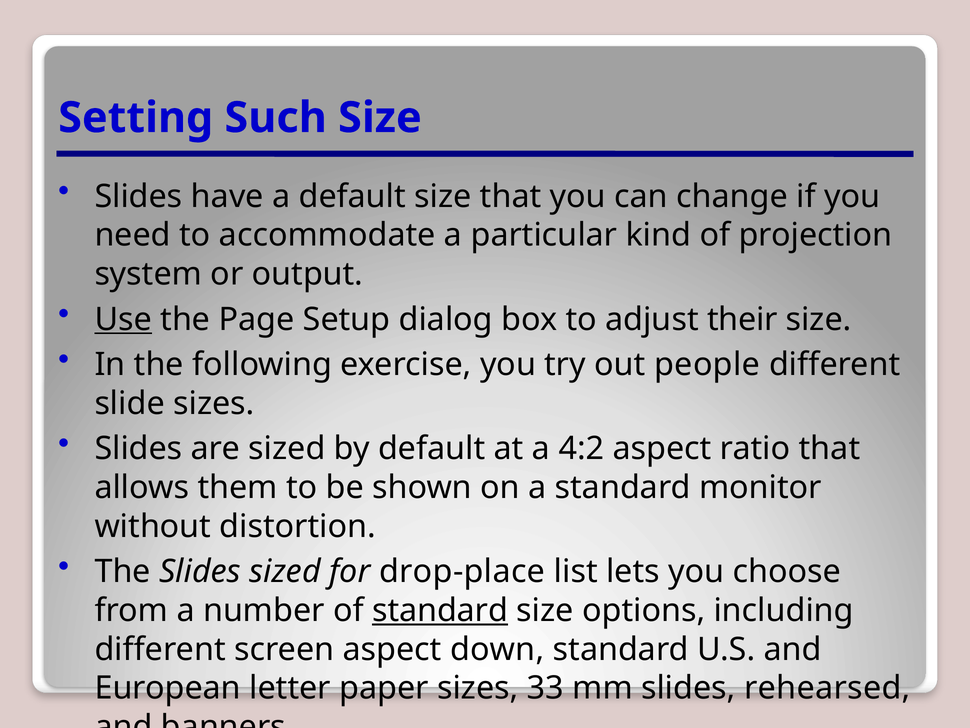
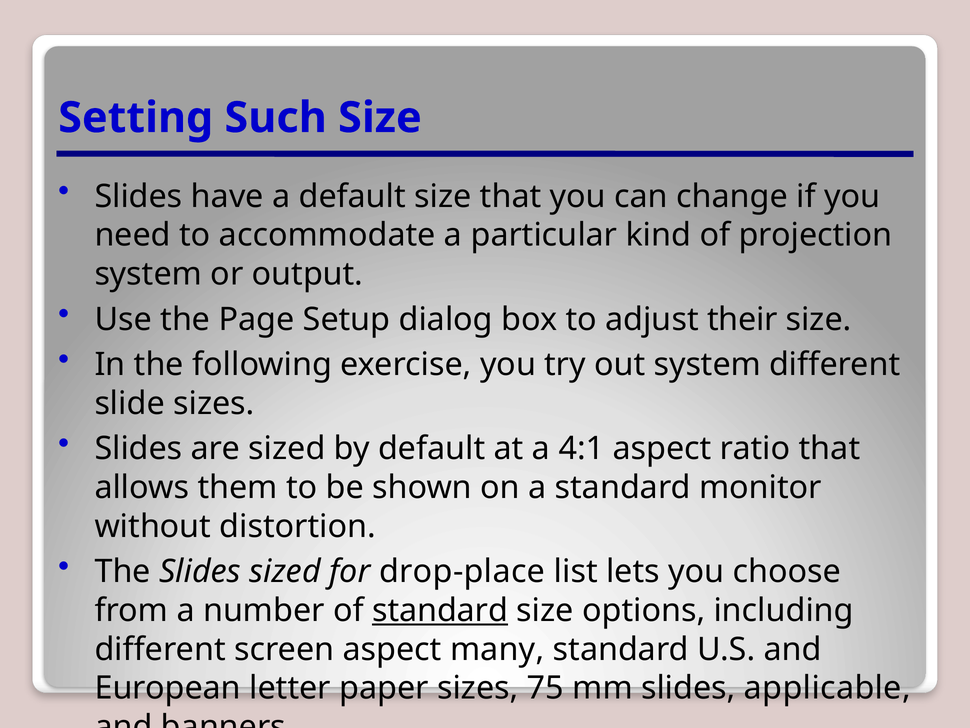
Use underline: present -> none (123, 319)
out people: people -> system (707, 364)
4:2: 4:2 -> 4:1 (581, 448)
down: down -> many (497, 649)
33: 33 -> 75 (545, 688)
rehearsed: rehearsed -> applicable (827, 688)
